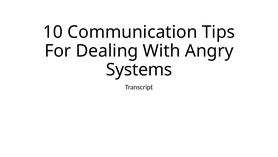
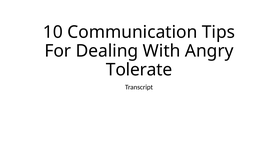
Systems: Systems -> Tolerate (139, 69)
